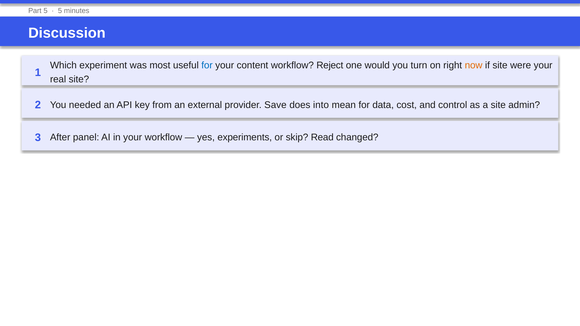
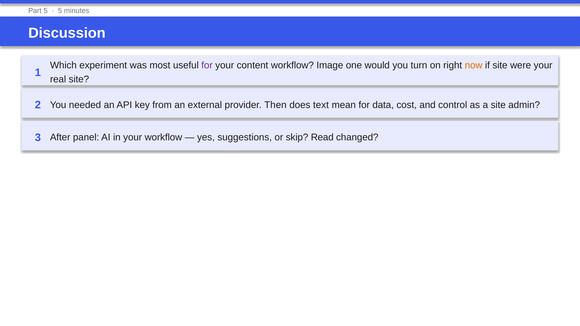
for colour: blue -> purple (207, 65)
Reject: Reject -> Image (330, 65)
Save: Save -> Then (275, 105)
into: into -> text (321, 105)
experiments: experiments -> suggestions (245, 138)
